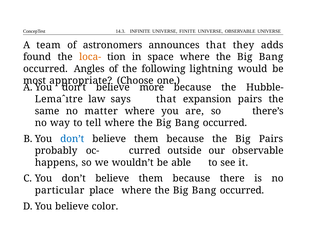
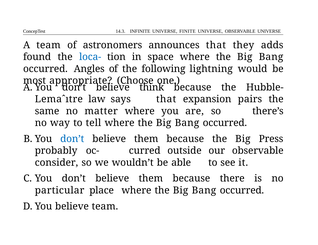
loca- colour: orange -> blue (90, 57)
more: more -> think (152, 88)
Big Pairs: Pairs -> Press (271, 139)
happens: happens -> consider (56, 163)
believe color: color -> team (105, 207)
